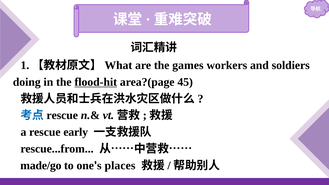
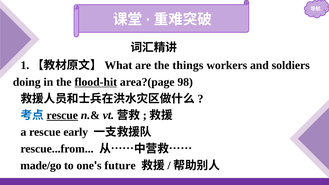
games: games -> things (188, 65)
45: 45 -> 98 (185, 82)
rescue underline: none -> present (62, 115)
places: places -> future (120, 166)
